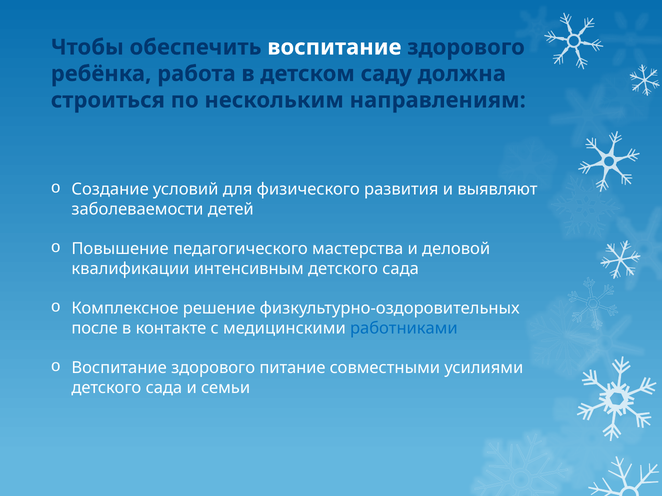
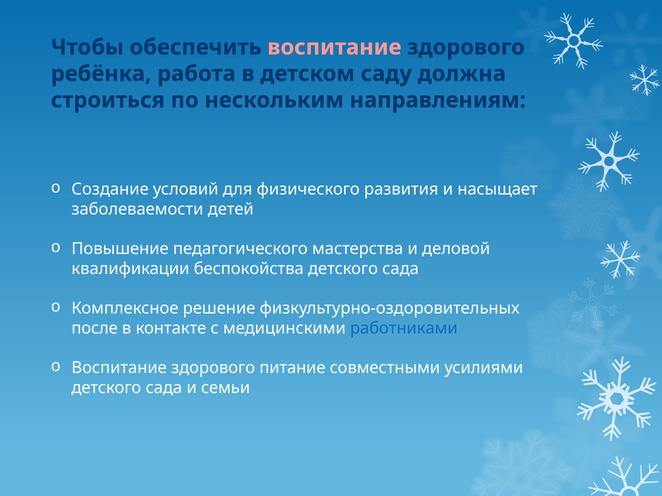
воспитание colour: white -> pink (334, 47)
выявляют: выявляют -> насыщает (498, 190)
интенсивным: интенсивным -> беспокойства (249, 269)
